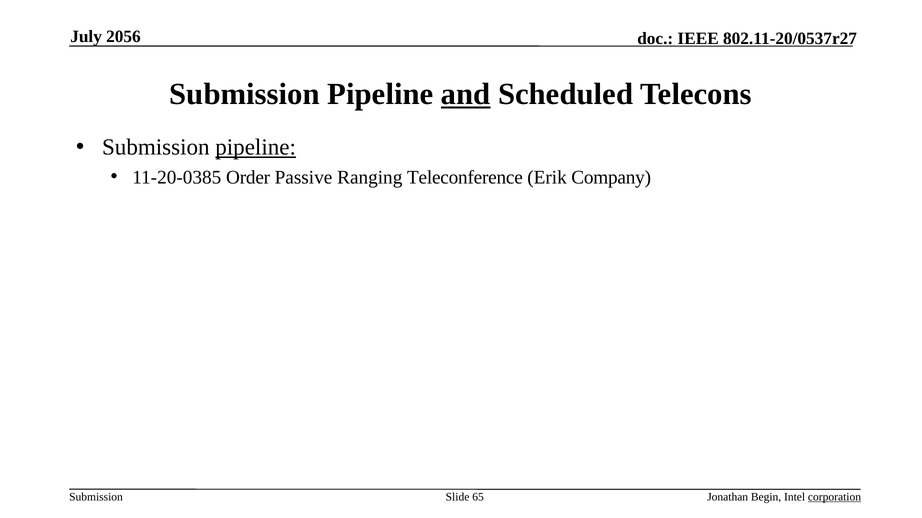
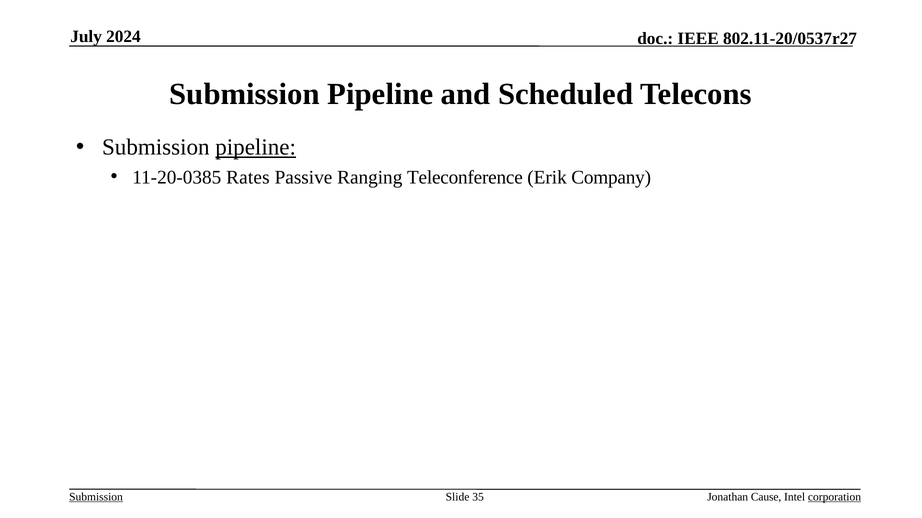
2056: 2056 -> 2024 (123, 37)
and underline: present -> none (466, 94)
Order: Order -> Rates (248, 177)
Submission underline: none -> present (96, 497)
65: 65 -> 35 (478, 497)
Begin: Begin -> Cause (766, 497)
